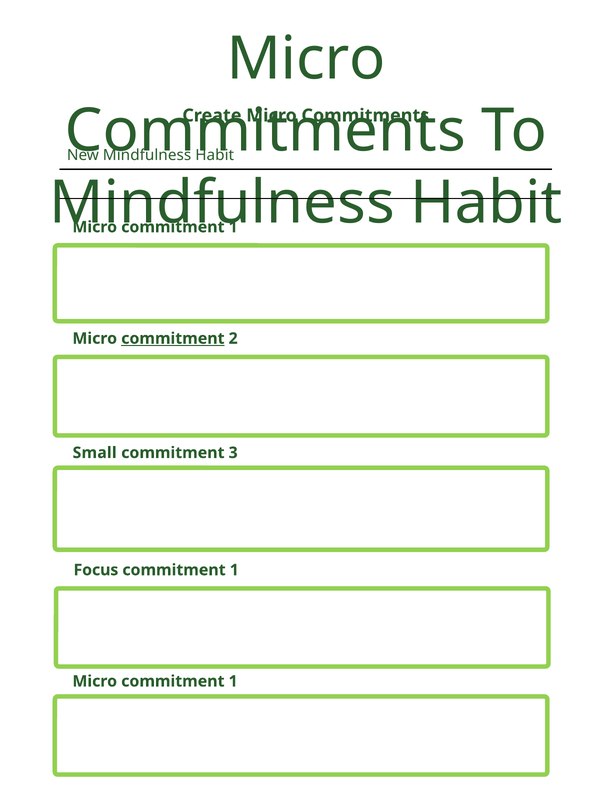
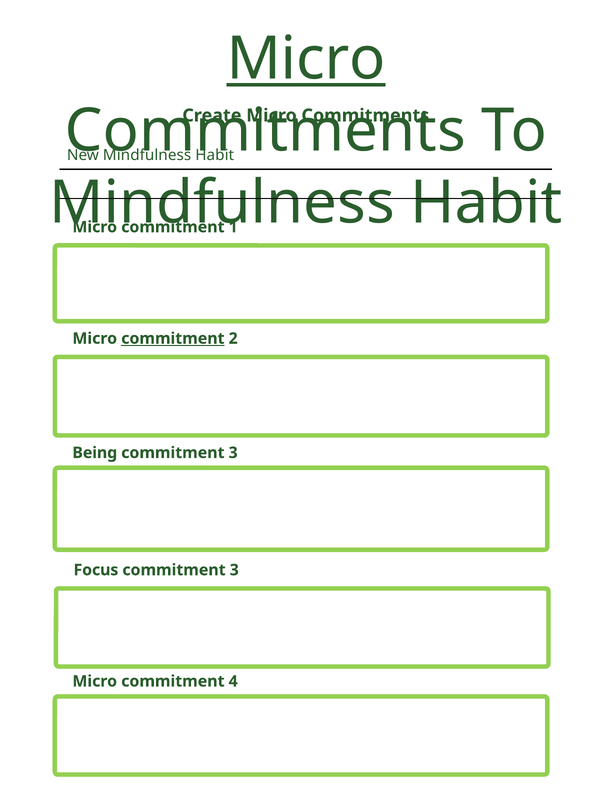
Micro underline: none -> present (306, 59)
Small: Small -> Being (95, 453)
1: 1 -> 3 (234, 570)
1: 1 -> 4 (233, 681)
